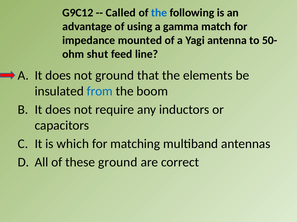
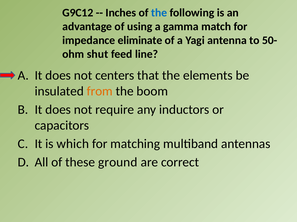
Called: Called -> Inches (121, 13)
mounted: mounted -> eliminate (140, 40)
not ground: ground -> centers (115, 76)
from colour: blue -> orange (100, 91)
